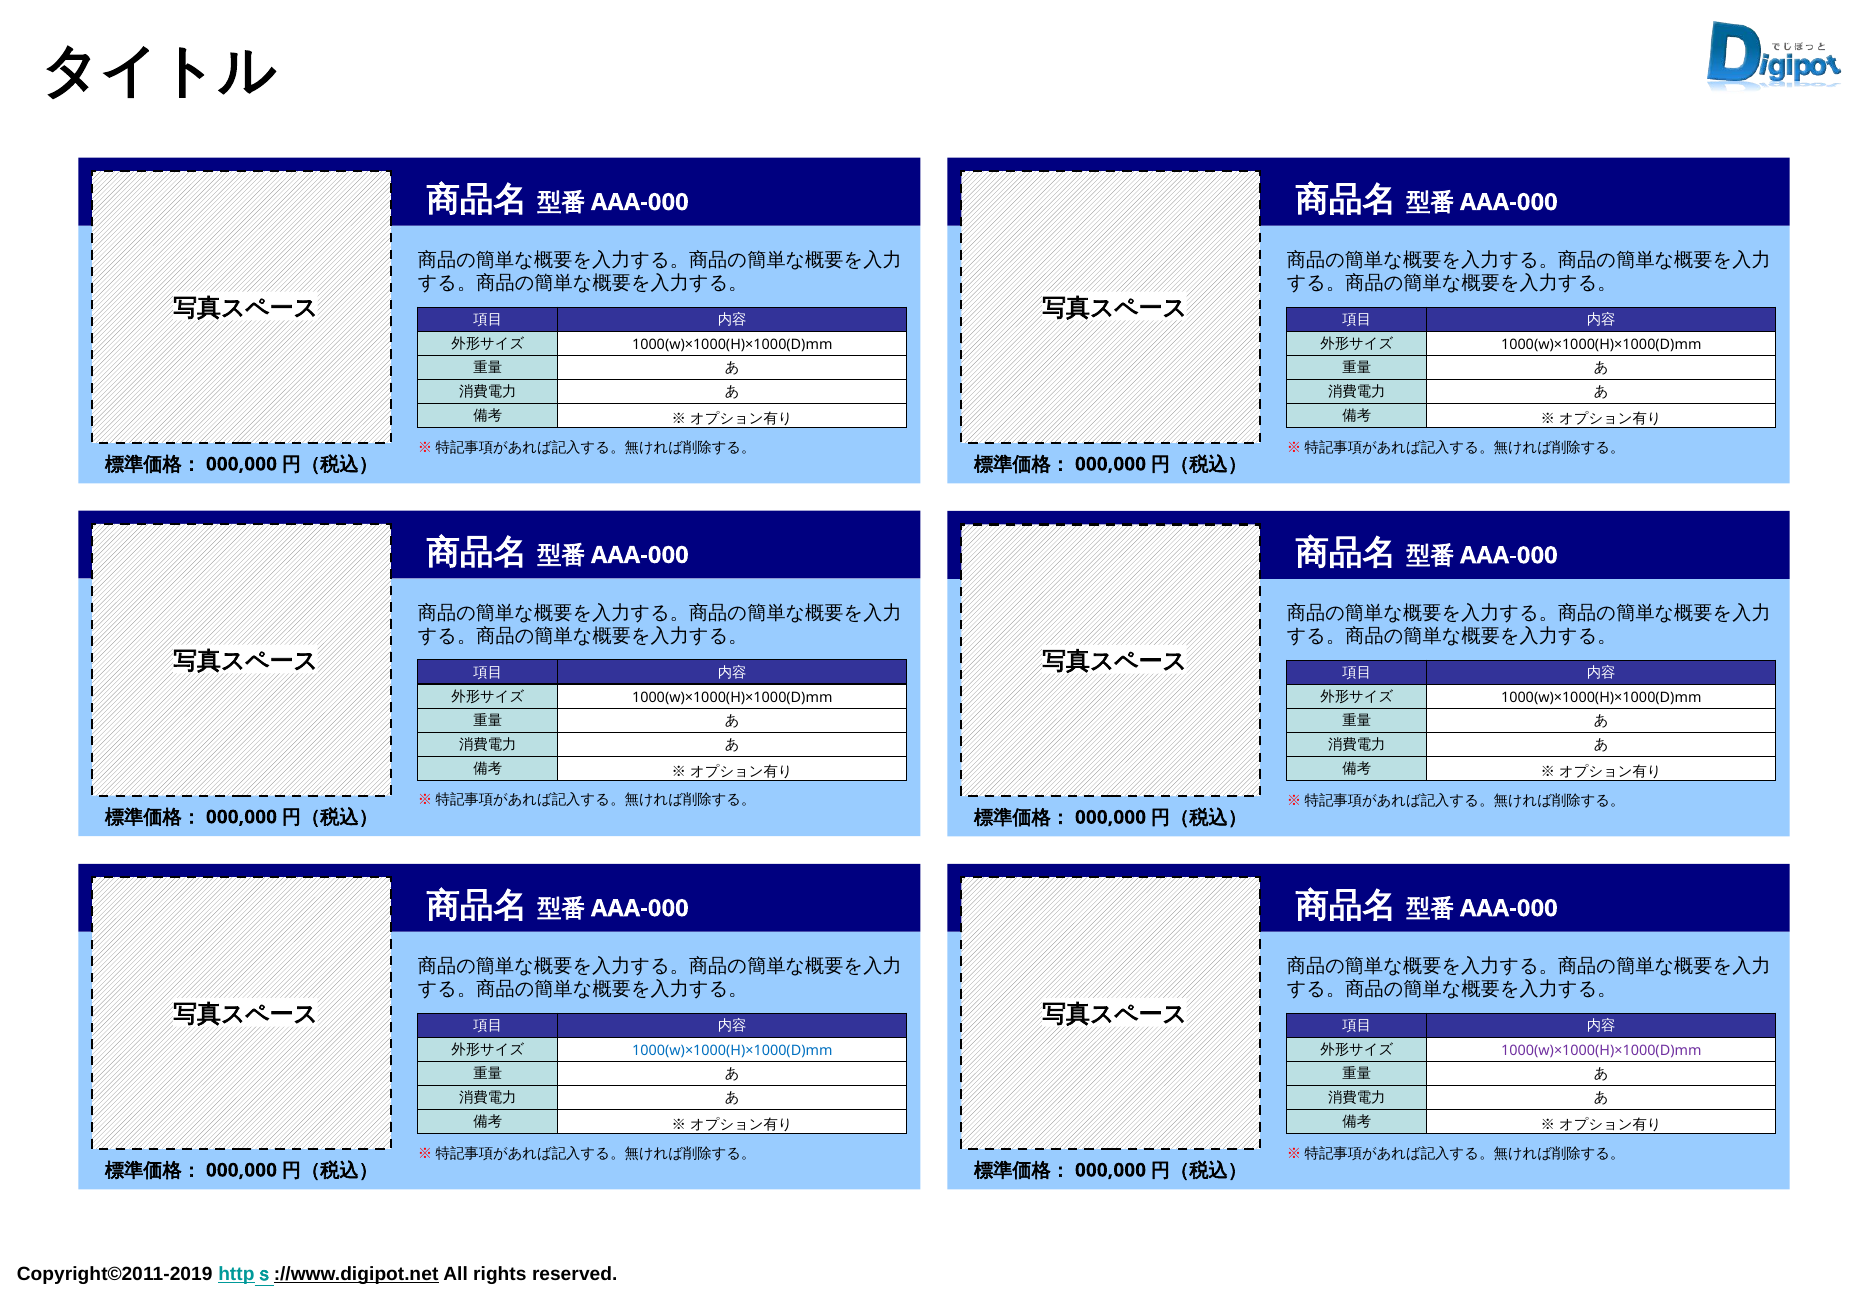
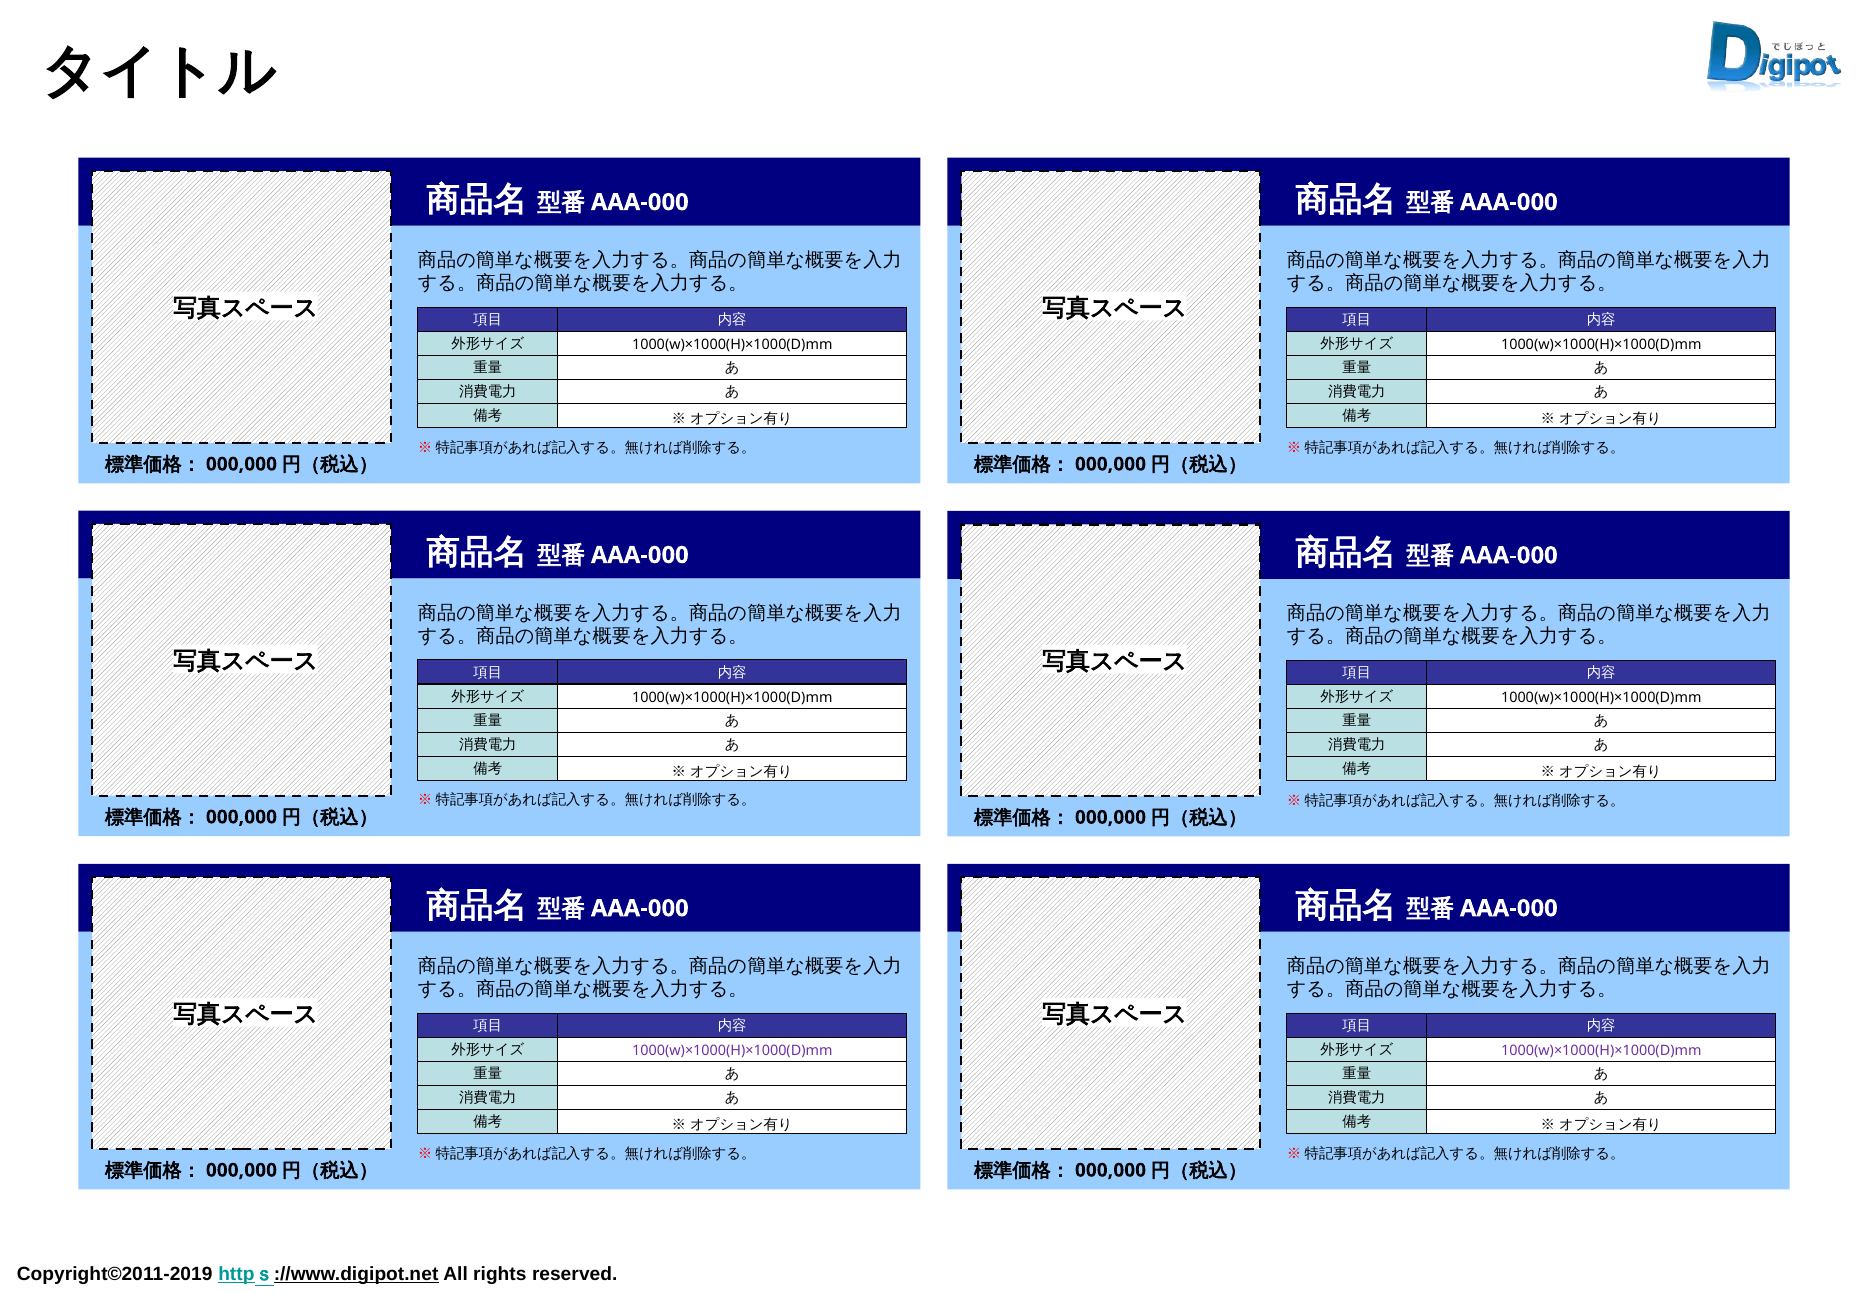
1000(w)×1000(H)×1000(D)mm colour: blue -> purple (732, 1051)
